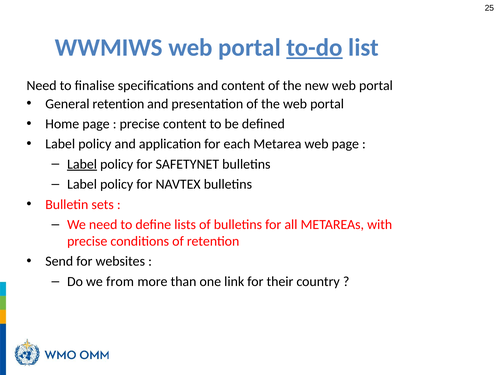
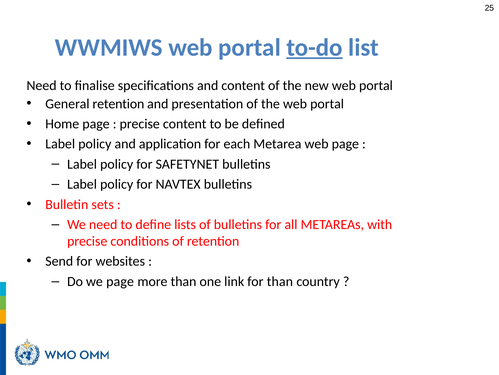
Label underline: present -> none (82, 164)
we from: from -> page (120, 281)
for their: their -> than (280, 281)
